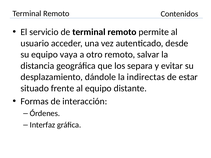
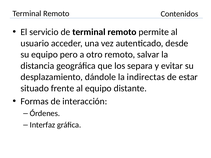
vaya: vaya -> pero (69, 55)
